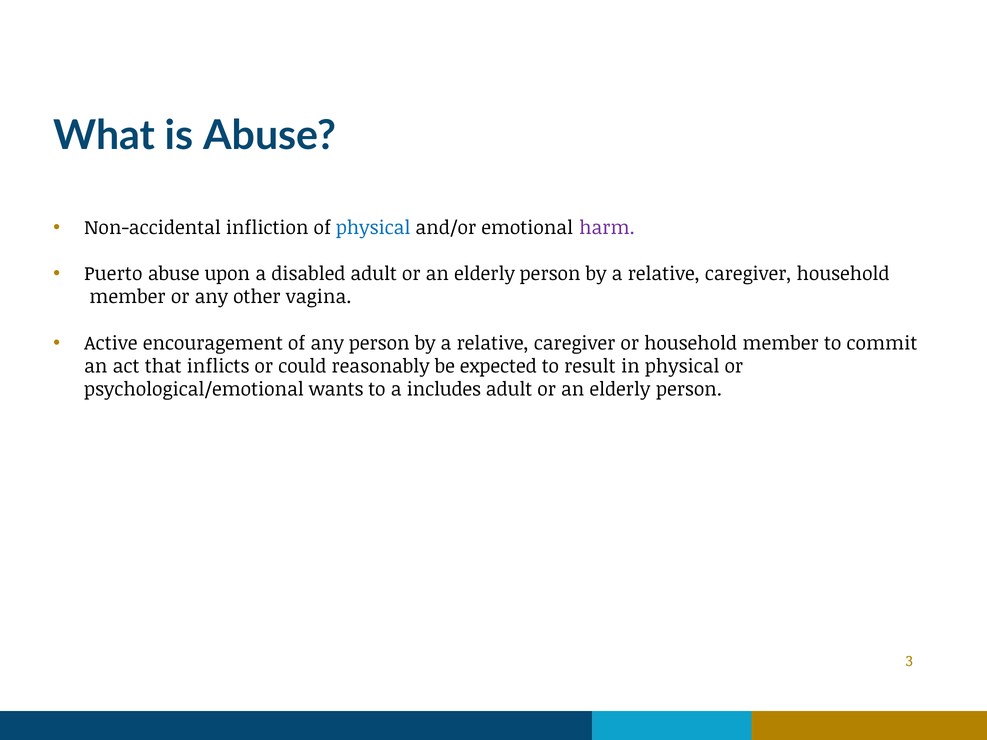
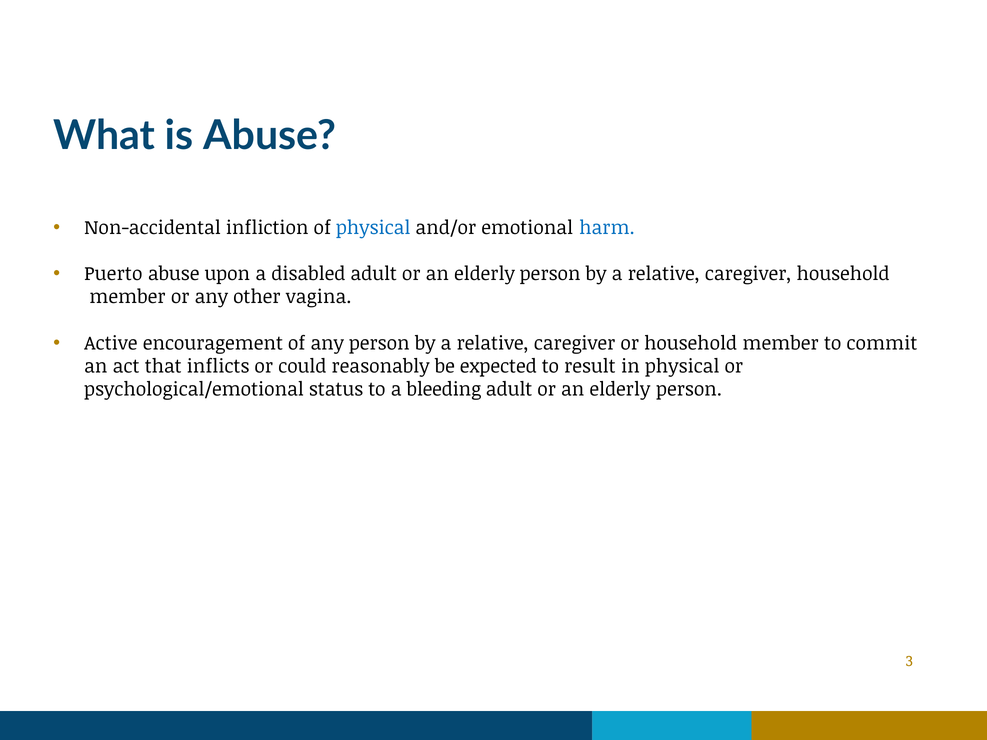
harm colour: purple -> blue (607, 228)
wants: wants -> status (336, 389)
includes: includes -> bleeding (444, 389)
